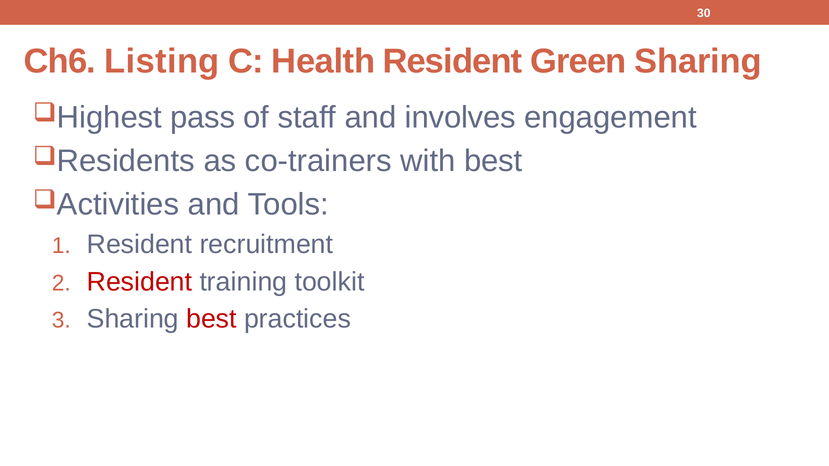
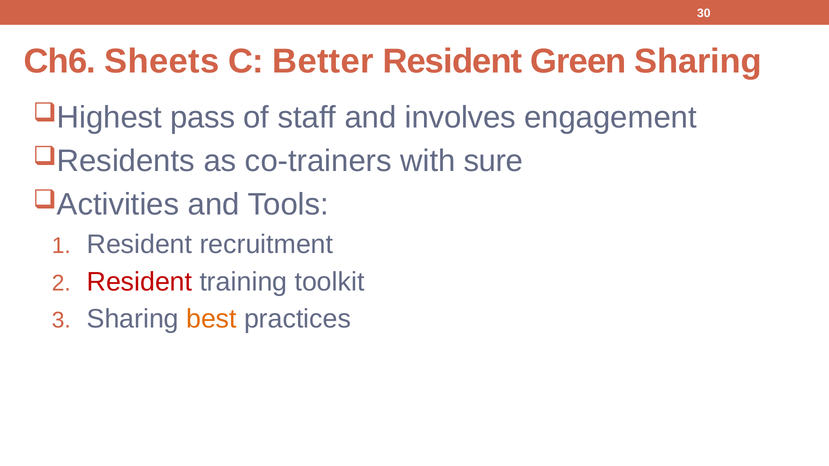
Listing: Listing -> Sheets (162, 61)
Health: Health -> Better (323, 61)
with best: best -> sure (493, 161)
best colour: red -> orange (211, 319)
